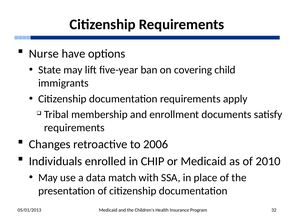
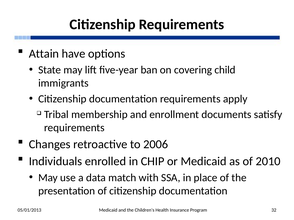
Nurse: Nurse -> Attain (44, 54)
